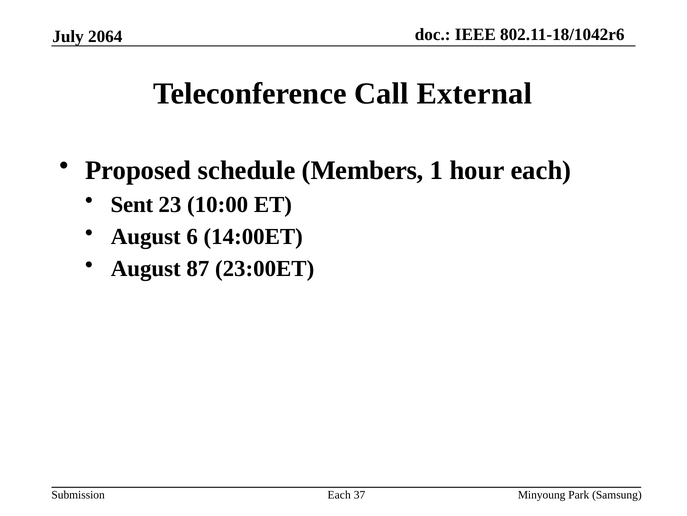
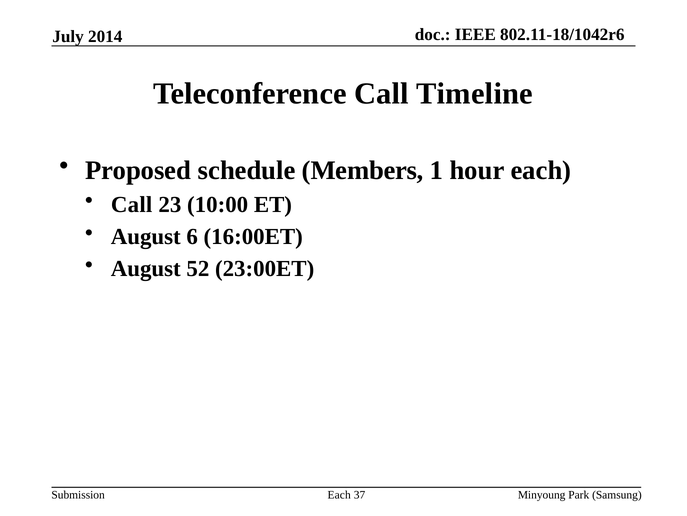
2064: 2064 -> 2014 (105, 37)
External: External -> Timeline (475, 94)
Sent: Sent -> Call (132, 204)
14:00ET: 14:00ET -> 16:00ET (253, 236)
87: 87 -> 52 (198, 268)
